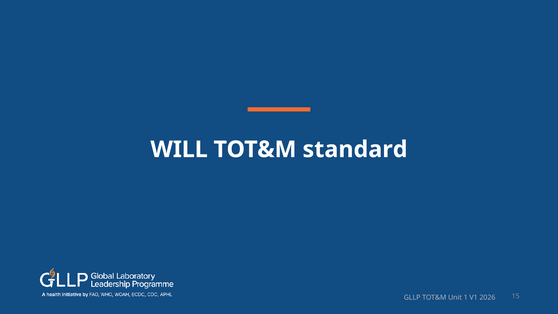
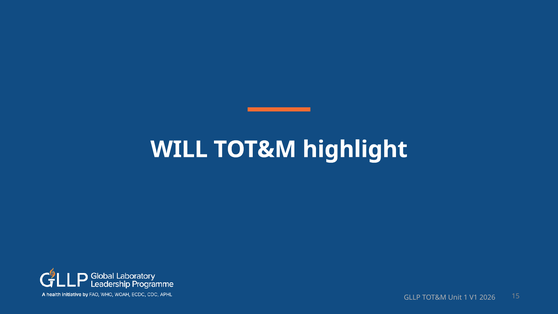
standard: standard -> highlight (355, 149)
